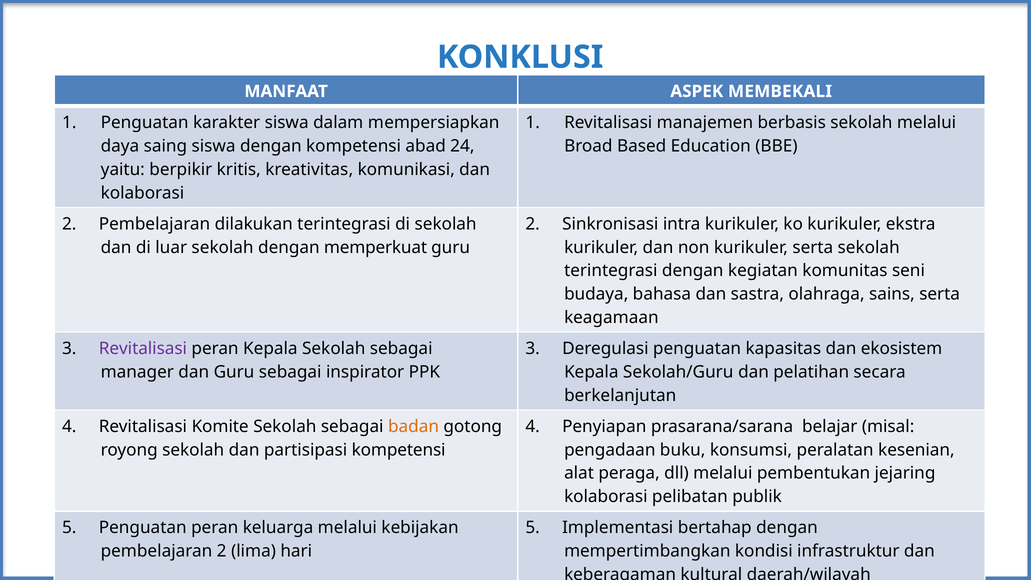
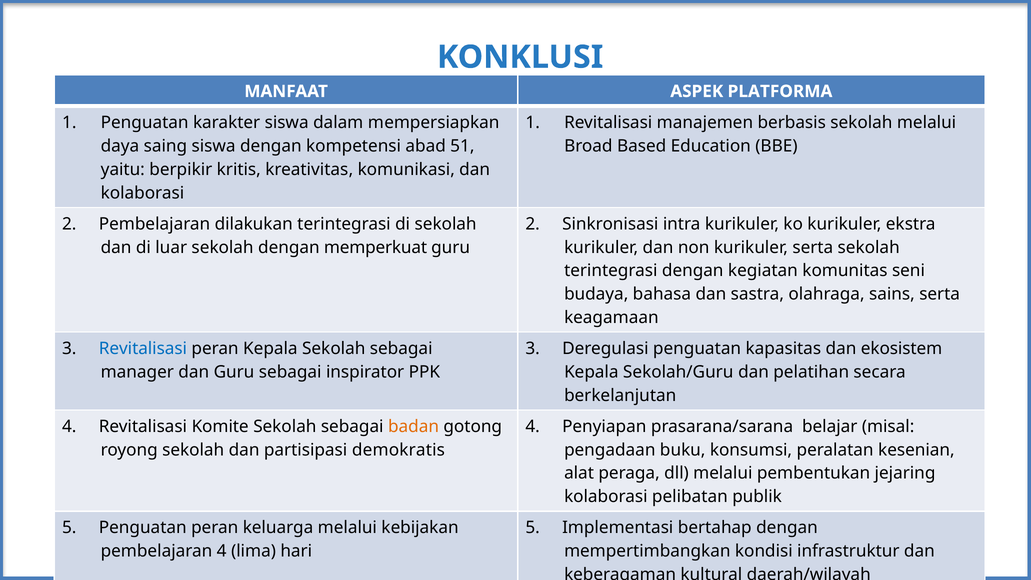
MEMBEKALI: MEMBEKALI -> PLATFORMA (780, 91)
24: 24 -> 51 (462, 146)
Revitalisasi colour: purple -> blue (143, 349)
partisipasi kompetensi: kompetensi -> demokratis (398, 450)
pembelajaran 2: 2 -> 4 (222, 551)
